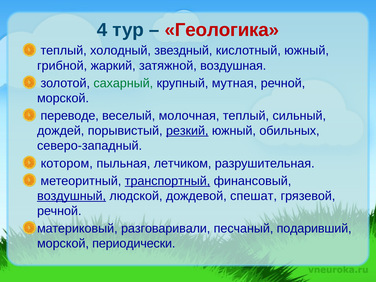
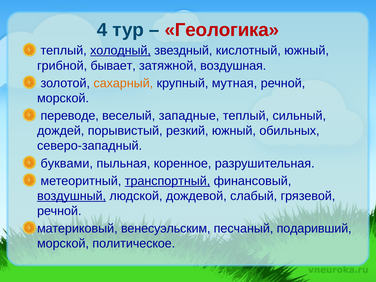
холодный underline: none -> present (121, 51)
жаркий: жаркий -> бывает (113, 66)
сахарный colour: green -> orange (123, 83)
молочная: молочная -> западные (189, 116)
резкий underline: present -> none (187, 131)
котором: котором -> буквами (67, 163)
летчиком: летчиком -> коренное (183, 163)
спешат: спешат -> слабый (254, 196)
разговаривали: разговаривали -> венесуэльским (166, 229)
периодически: периодически -> политическое (134, 244)
